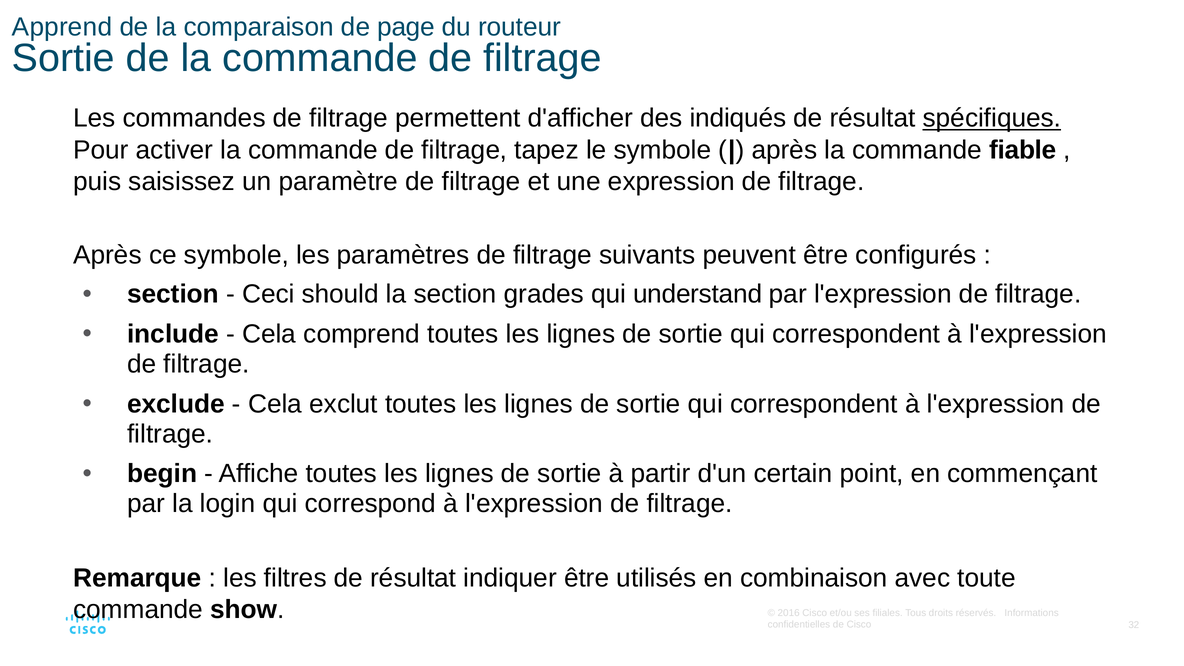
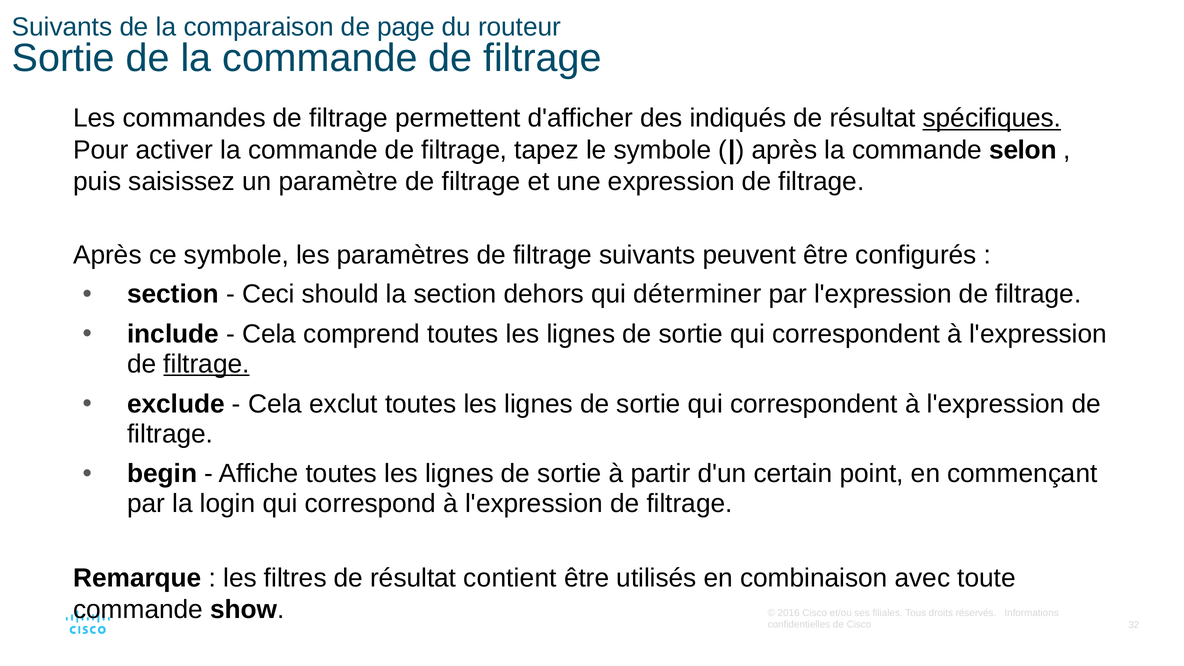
Apprend: Apprend -> Suivants (62, 27)
fiable: fiable -> selon (1023, 150)
grades: grades -> dehors (544, 294)
understand: understand -> déterminer (697, 294)
filtrage underline: none -> present (206, 364)
indiquer: indiquer -> contient (510, 578)
